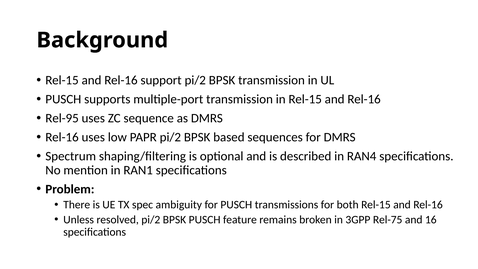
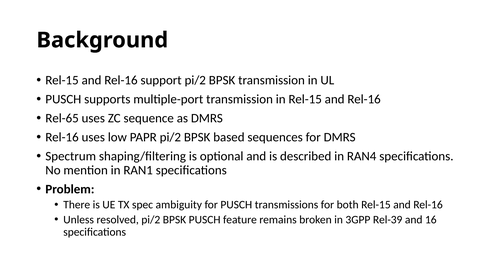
Rel-95: Rel-95 -> Rel-65 (62, 118)
Rel-75: Rel-75 -> Rel-39 (388, 220)
